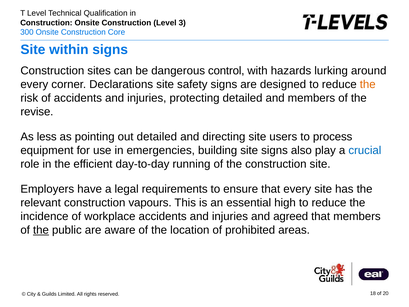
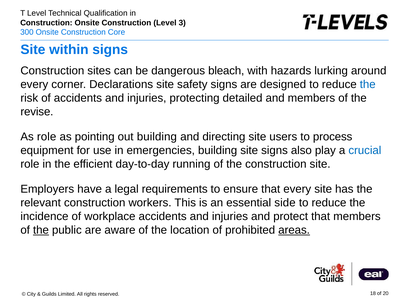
control: control -> bleach (226, 71)
the colour: orange -> blue (368, 84)
As less: less -> role (47, 137)
out detailed: detailed -> building (157, 137)
vapours: vapours -> workers (150, 203)
high: high -> side (285, 203)
agreed: agreed -> protect (291, 216)
areas underline: none -> present (294, 230)
